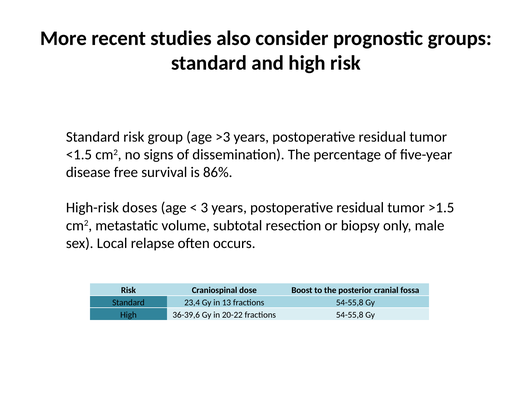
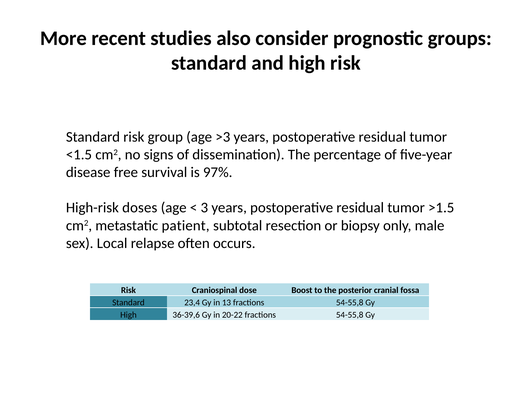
86%: 86% -> 97% (218, 172)
volume: volume -> patient (186, 226)
